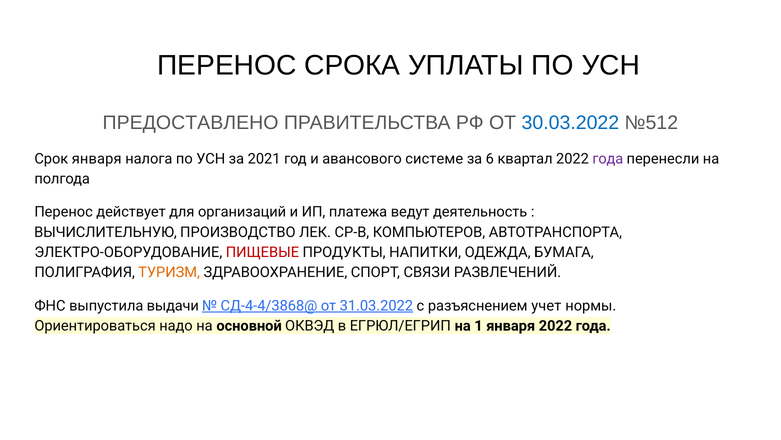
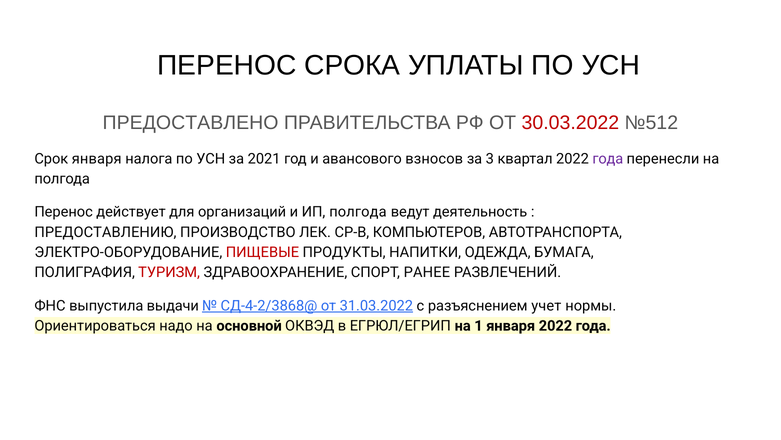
30.03.2022 colour: blue -> red (570, 123)
системе: системе -> взносов (434, 159)
6: 6 -> 3 (490, 159)
ИП платежа: платежа -> полгода (358, 212)
ВЫЧИСЛИТЕЛЬНУЮ: ВЫЧИСЛИТЕЛЬНУЮ -> ПРЕДОСТАВЛЕНИЮ (105, 232)
ТУРИЗМ colour: orange -> red (169, 272)
СВЯЗИ: СВЯЗИ -> РАНЕЕ (427, 272)
СД-4-4/3868@: СД-4-4/3868@ -> СД-4-2/3868@ (269, 305)
